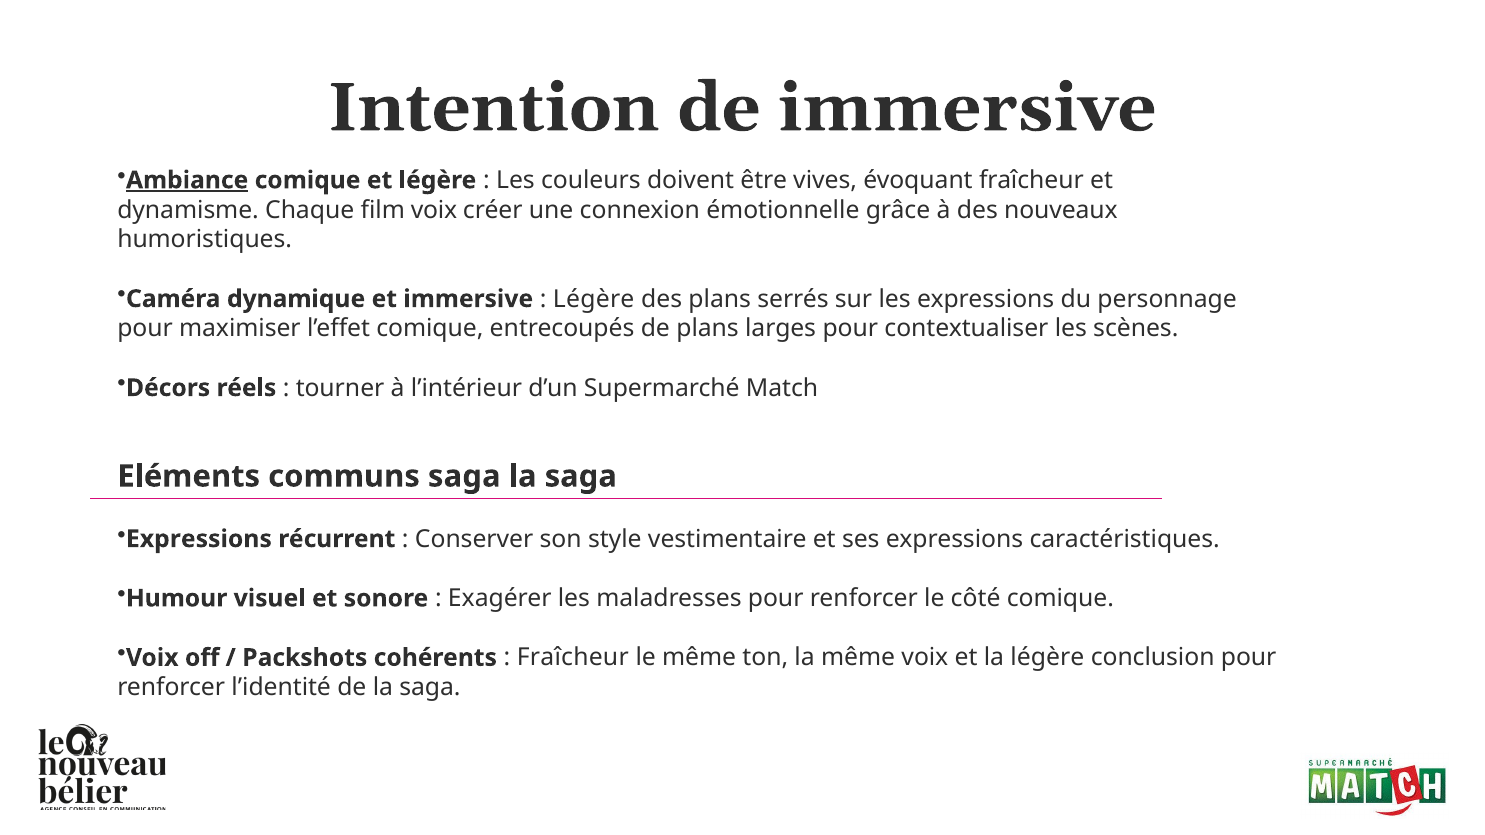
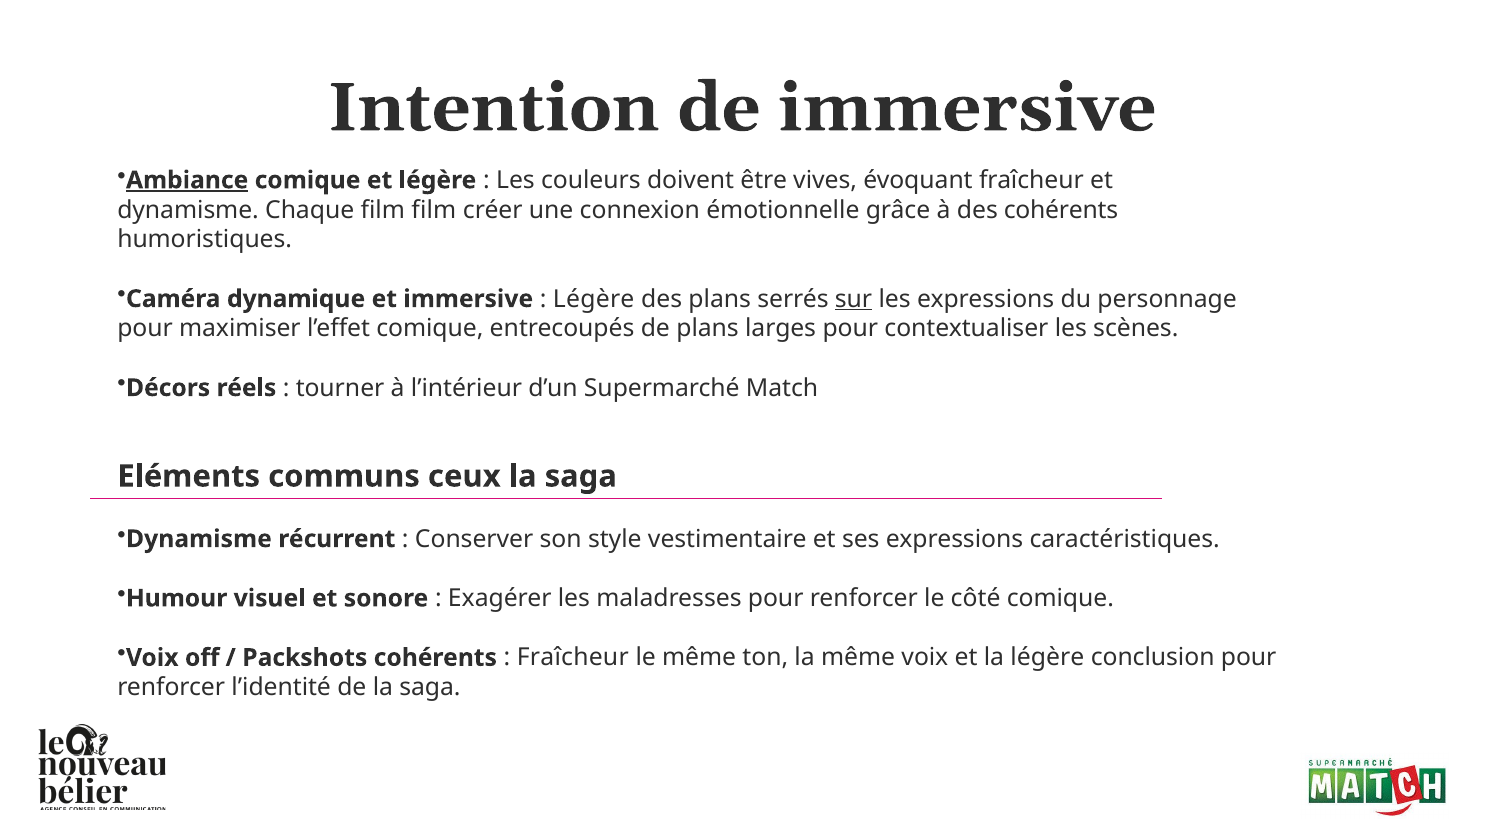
film voix: voix -> film (434, 210)
des nouveaux: nouveaux -> cohérents (1061, 210)
sur underline: none -> present (854, 299)
communs saga: saga -> ceux (464, 476)
Expressions: Expressions -> Dynamisme (199, 539)
